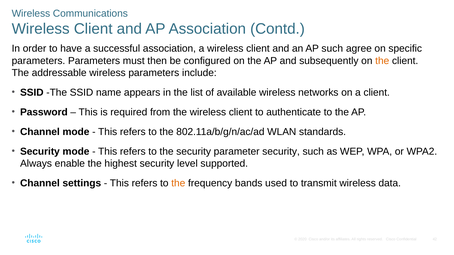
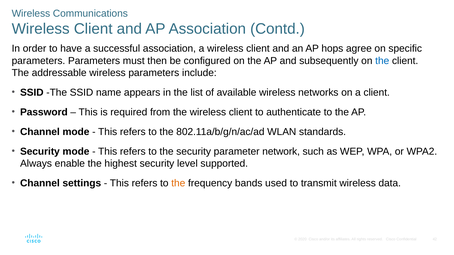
AP such: such -> hops (332, 49)
the colour: orange -> blue (382, 61)
parameter security: security -> network (281, 152)
